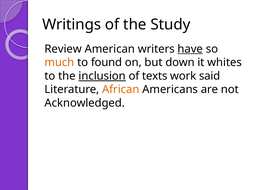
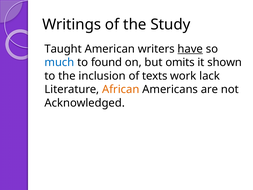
Review: Review -> Taught (63, 49)
much colour: orange -> blue (59, 62)
down: down -> omits (180, 62)
whites: whites -> shown (225, 62)
inclusion underline: present -> none (102, 76)
said: said -> lack (210, 76)
